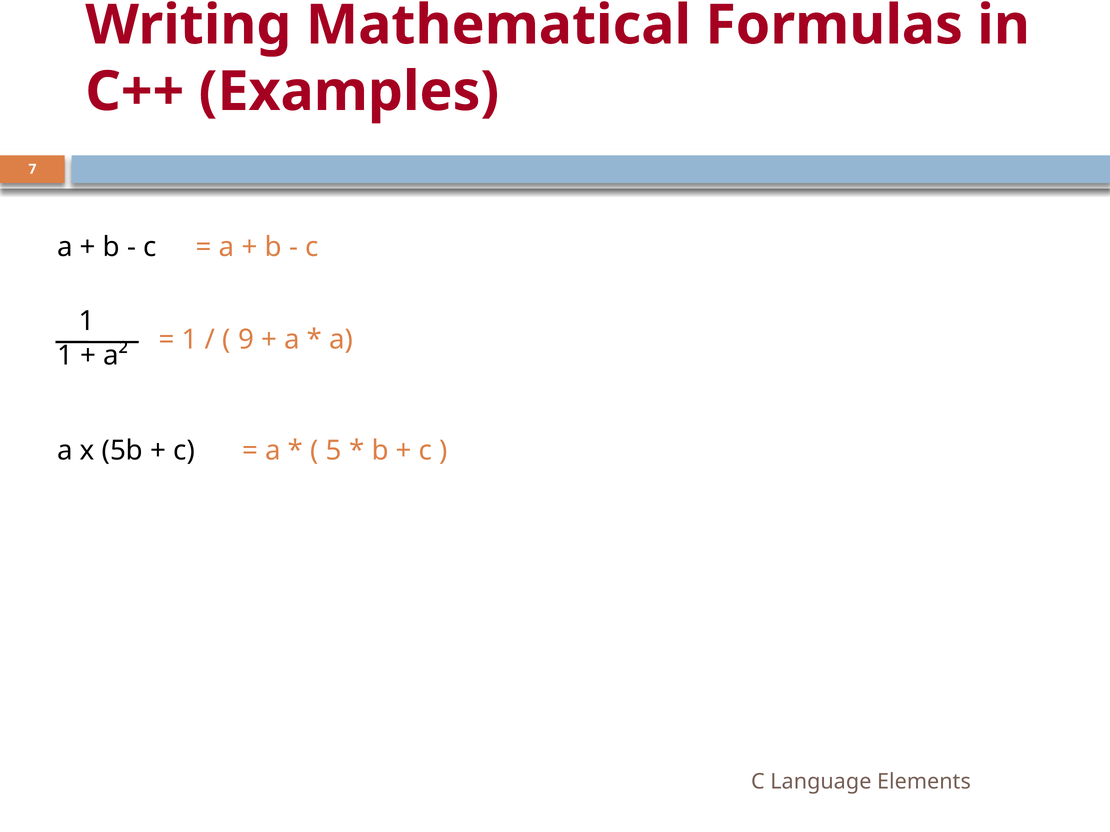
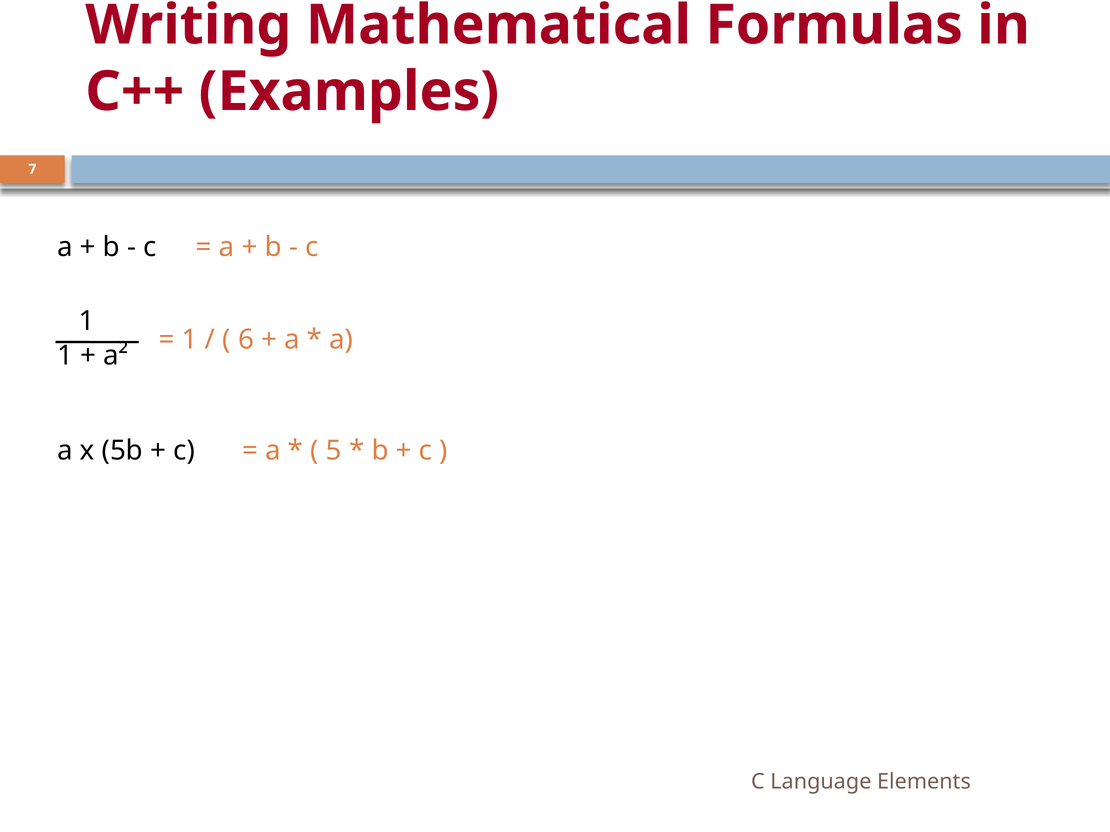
9: 9 -> 6 (246, 340)
